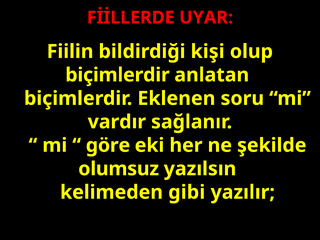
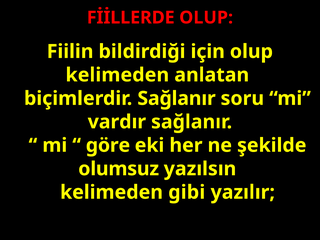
FİİLLERDE UYAR: UYAR -> OLUP (206, 18)
kişi: kişi -> için (208, 52)
biçimlerdir: biçimlerdir -> kelimeden (117, 75)
biçimlerdir Eklenen: Eklenen -> Sağlanır (177, 98)
